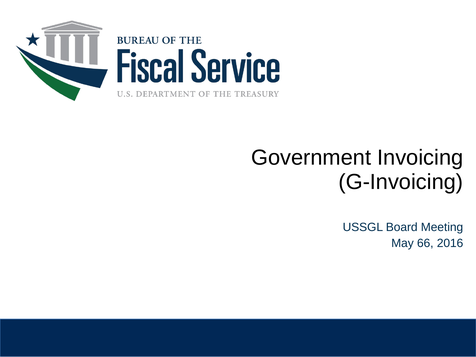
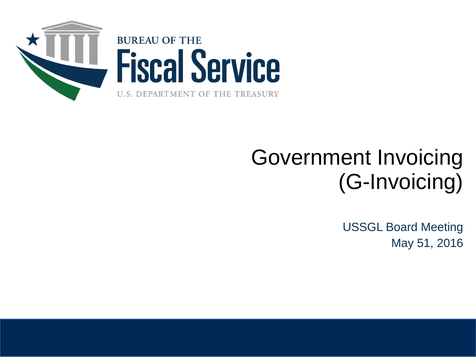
66: 66 -> 51 (425, 243)
